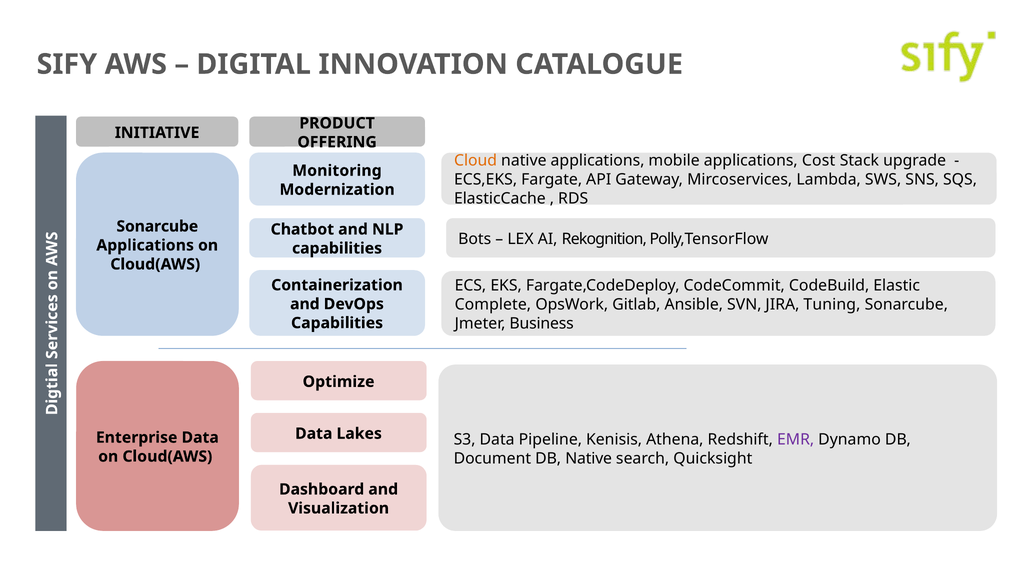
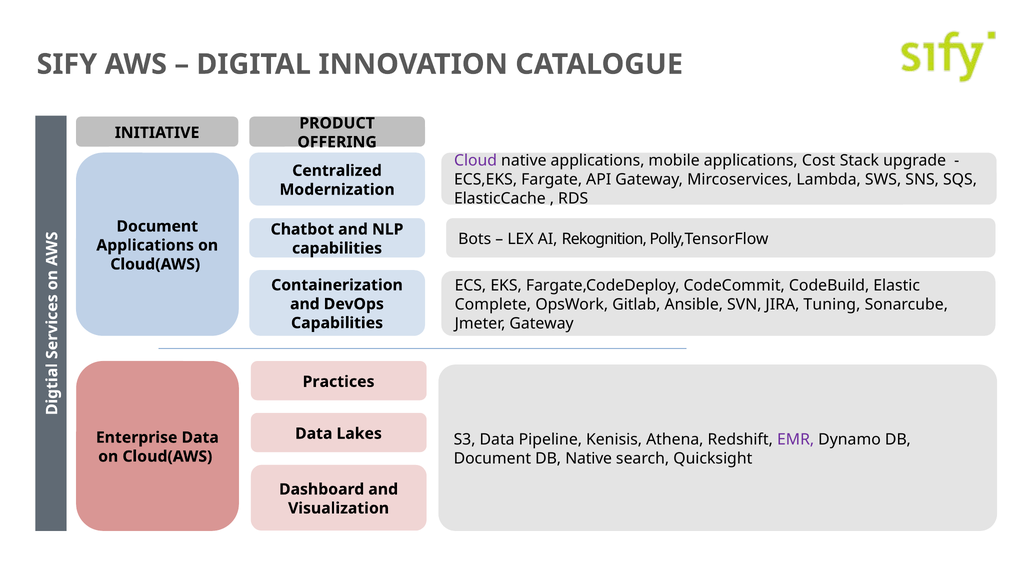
Cloud colour: orange -> purple (476, 161)
Monitoring: Monitoring -> Centralized (337, 171)
Sonarcube: Sonarcube -> Document (157, 226)
Jmeter Business: Business -> Gateway (542, 323)
Optimize: Optimize -> Practices (339, 381)
